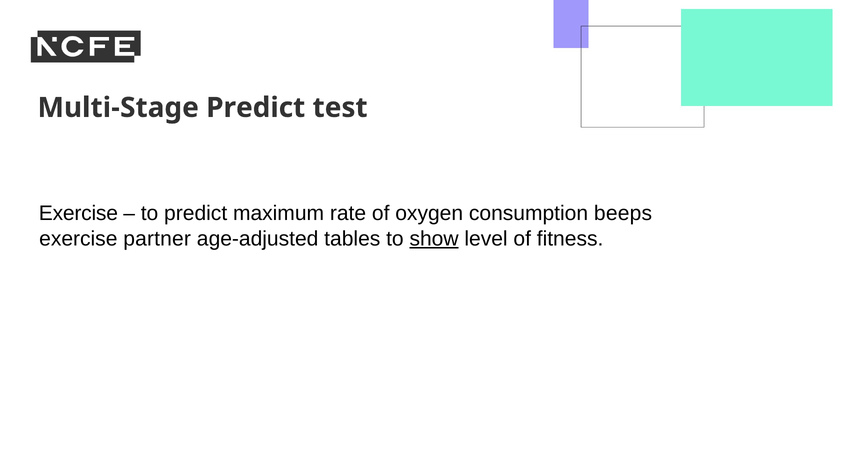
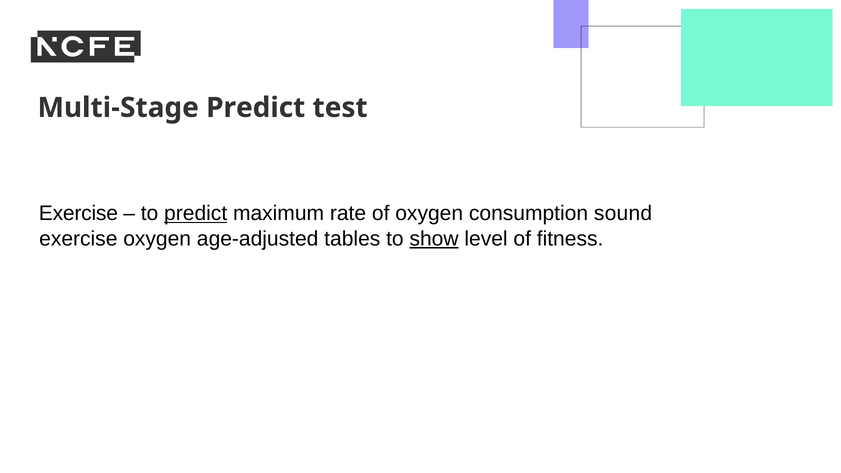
predict underline: none -> present (196, 213)
beeps: beeps -> sound (623, 213)
exercise partner: partner -> oxygen (157, 239)
